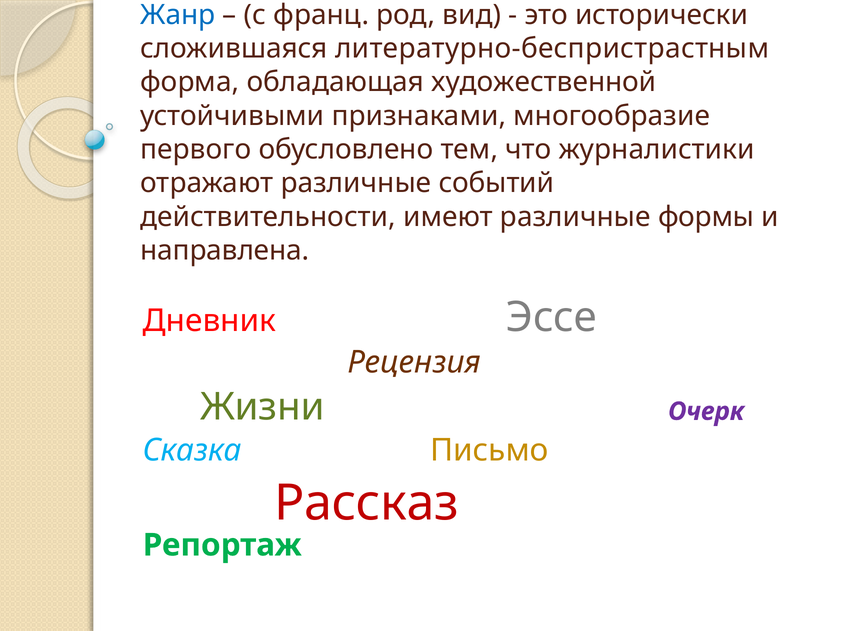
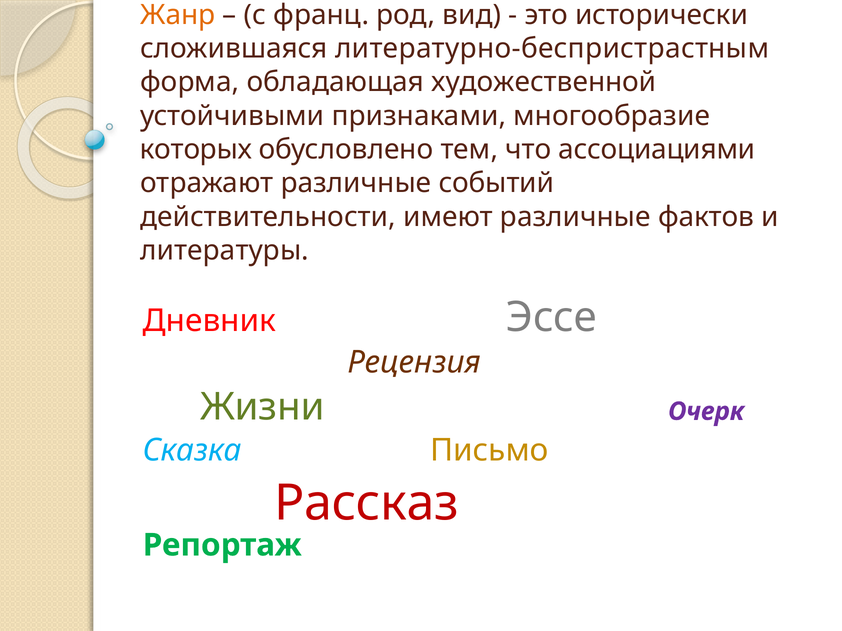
Жанр colour: blue -> orange (178, 15)
первого: первого -> которых (196, 150)
журналистики: журналистики -> ассоциациями (657, 150)
формы: формы -> фактов (706, 217)
направлена: направлена -> литературы (225, 251)
